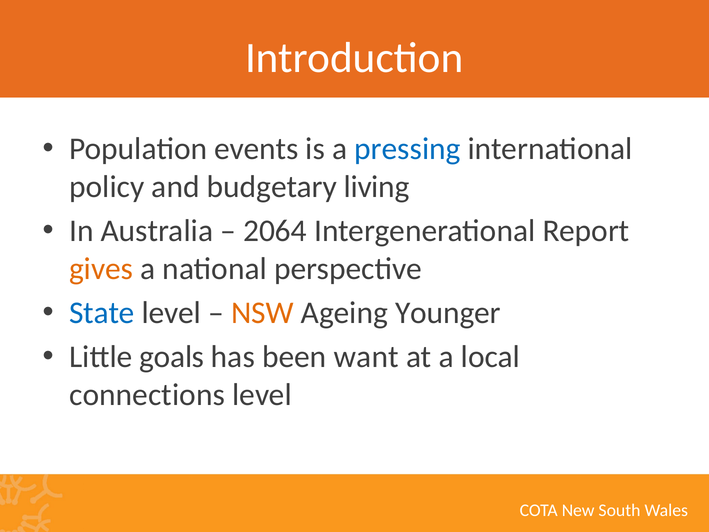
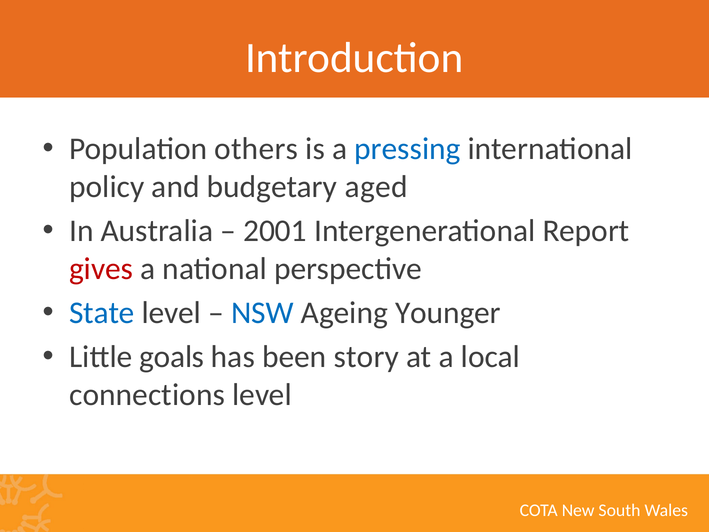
events: events -> others (256, 149)
living: living -> aged (376, 187)
2064: 2064 -> 2001 (275, 231)
gives colour: orange -> red (101, 269)
NSW colour: orange -> blue (262, 313)
want: want -> story (366, 357)
